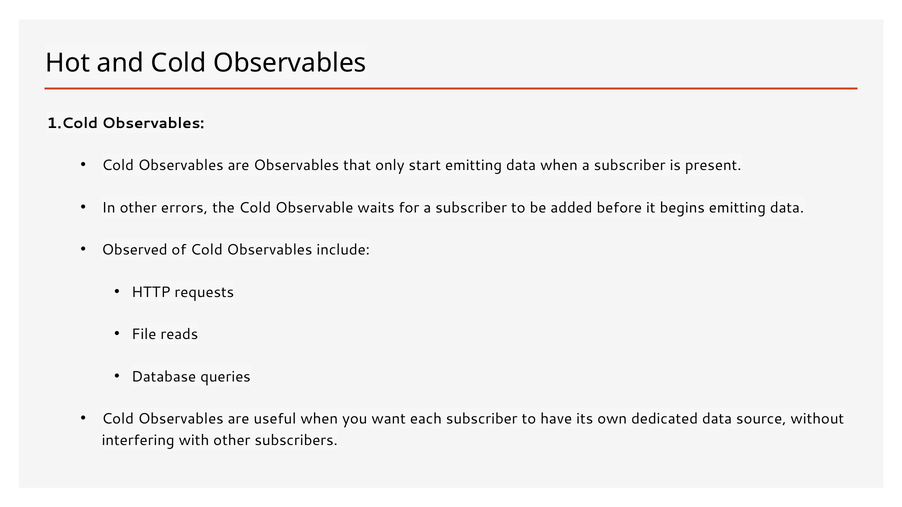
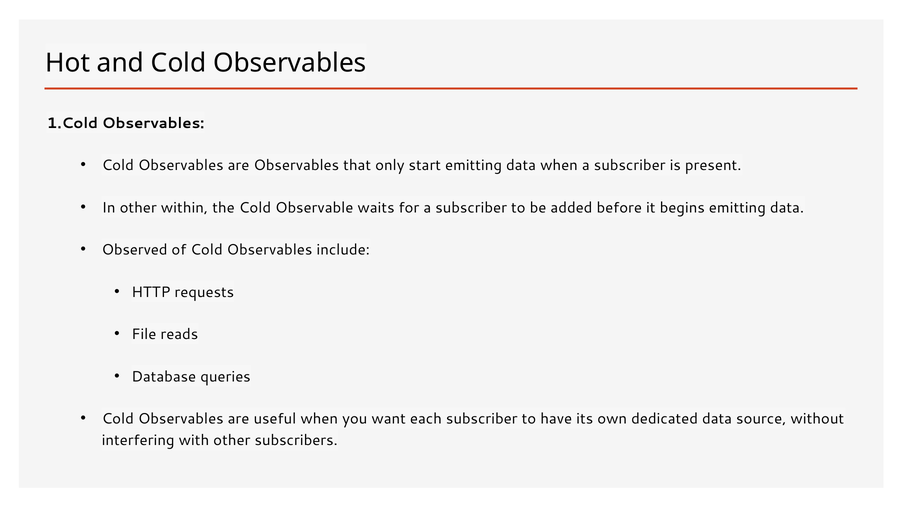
errors: errors -> within (185, 208)
